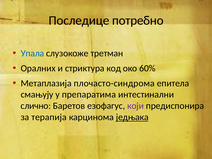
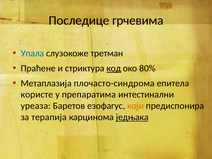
потребно: потребно -> грчевима (138, 21)
Оралних: Оралних -> Праћене (38, 68)
код underline: none -> present (114, 68)
60%: 60% -> 80% (147, 68)
смањују: смањују -> користе (37, 95)
слично: слично -> уреаза (36, 106)
који colour: purple -> orange (136, 106)
